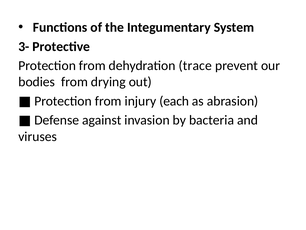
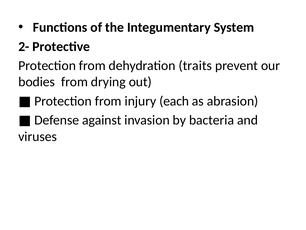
3-: 3- -> 2- (24, 46)
trace: trace -> traits (195, 65)
